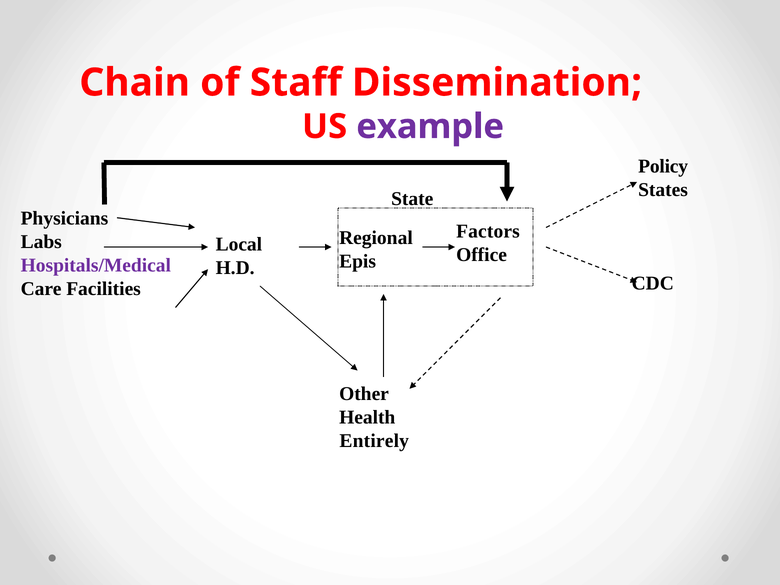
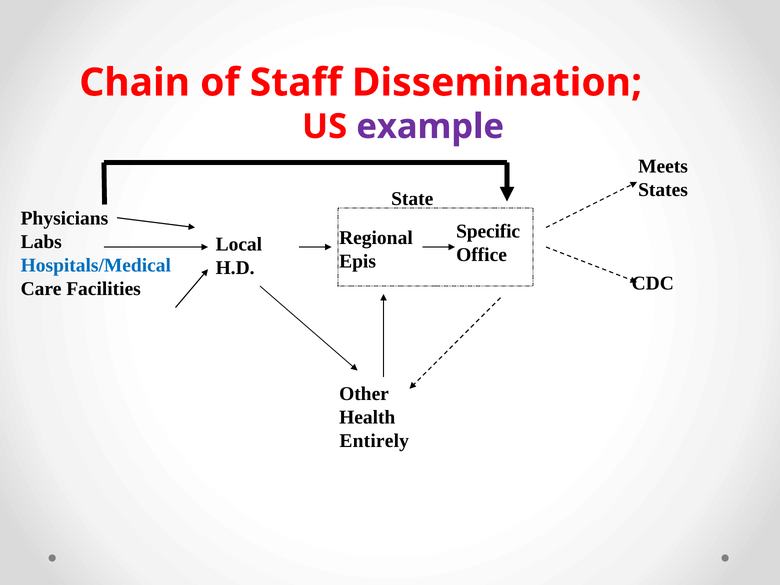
Policy: Policy -> Meets (663, 166)
Factors: Factors -> Specific (488, 231)
Hospitals/Medical colour: purple -> blue (96, 265)
